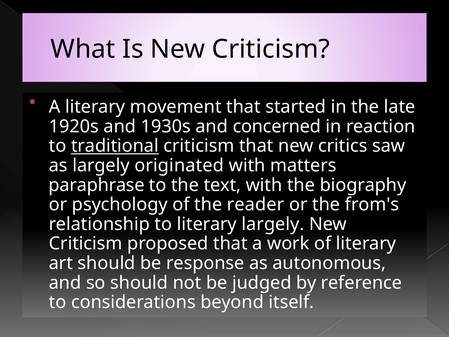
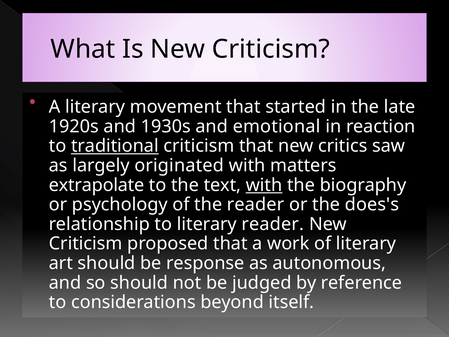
concerned: concerned -> emotional (277, 126)
paraphrase: paraphrase -> extrapolate (97, 185)
with underline: none -> present (264, 185)
from's: from's -> does's (372, 204)
literary largely: largely -> reader (273, 224)
